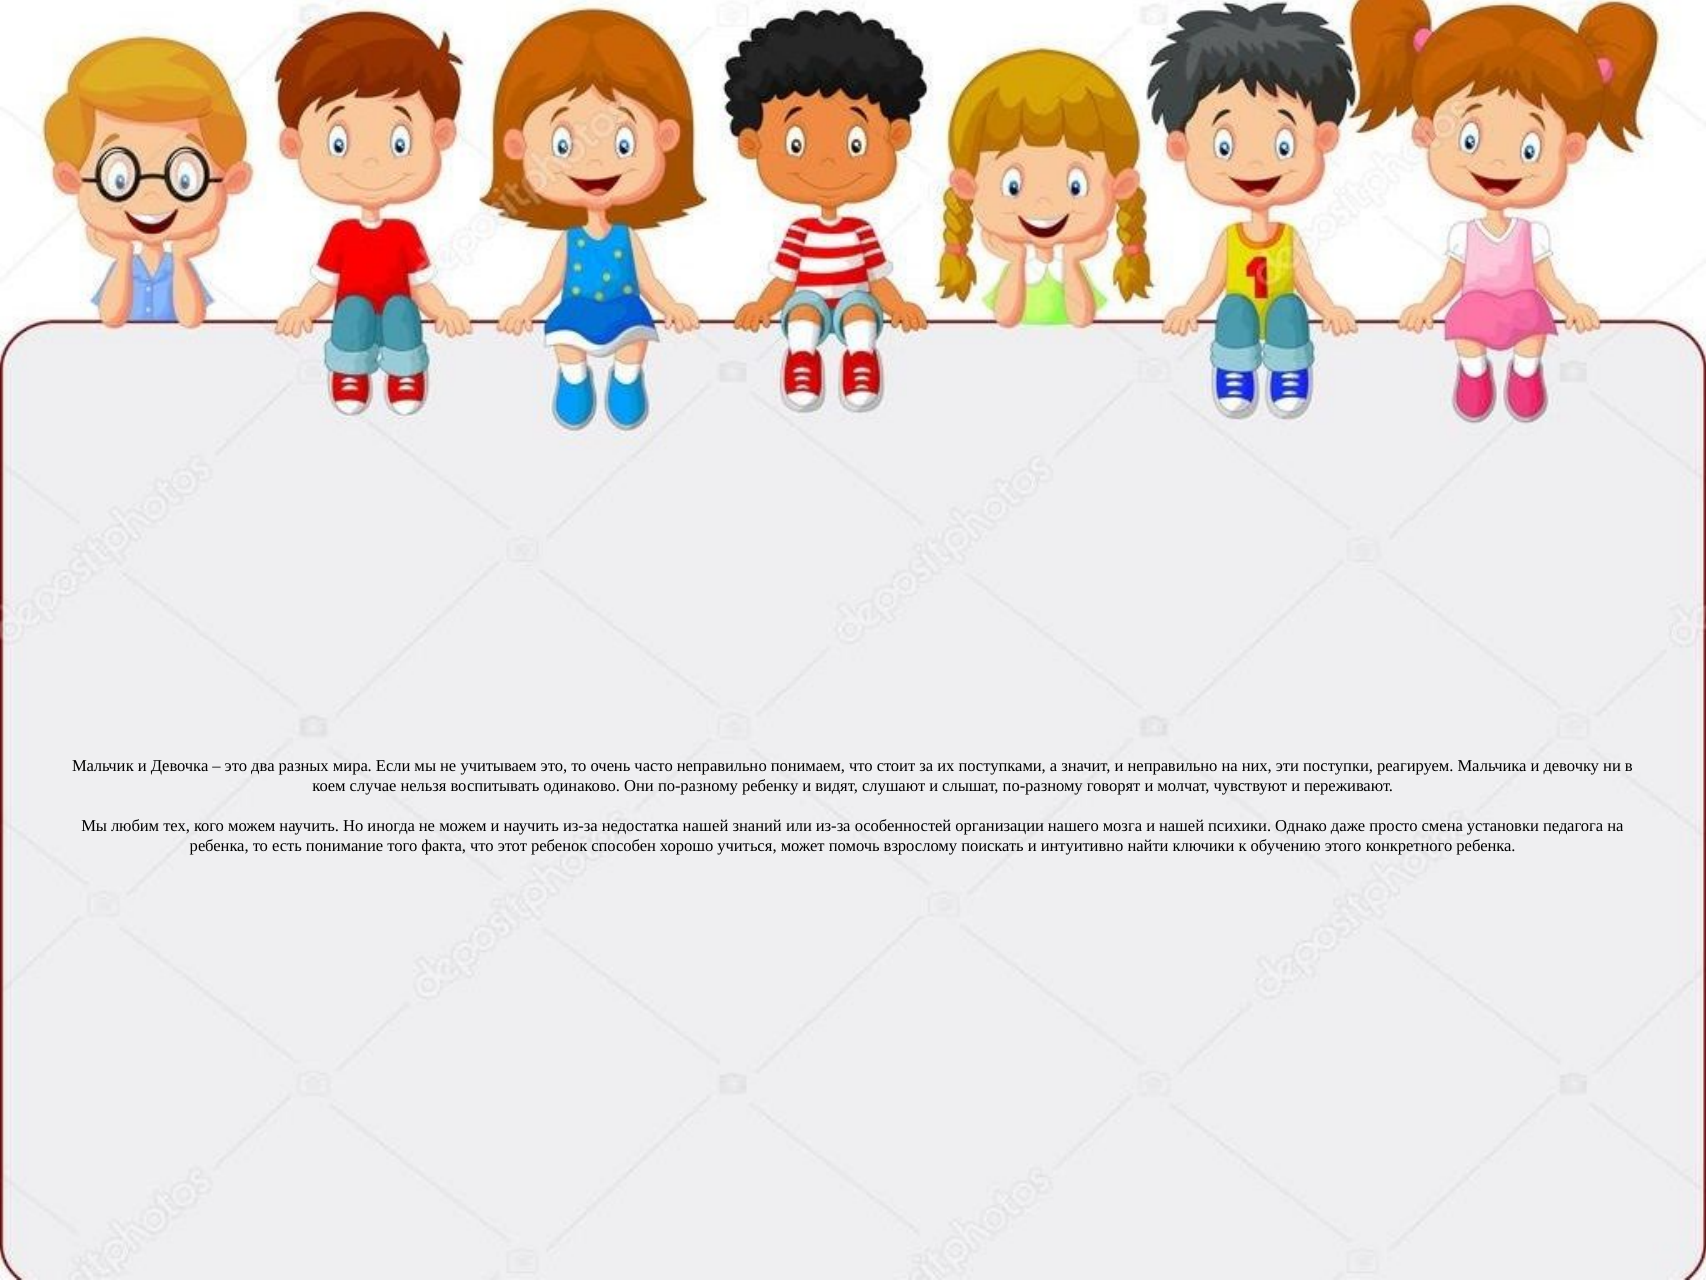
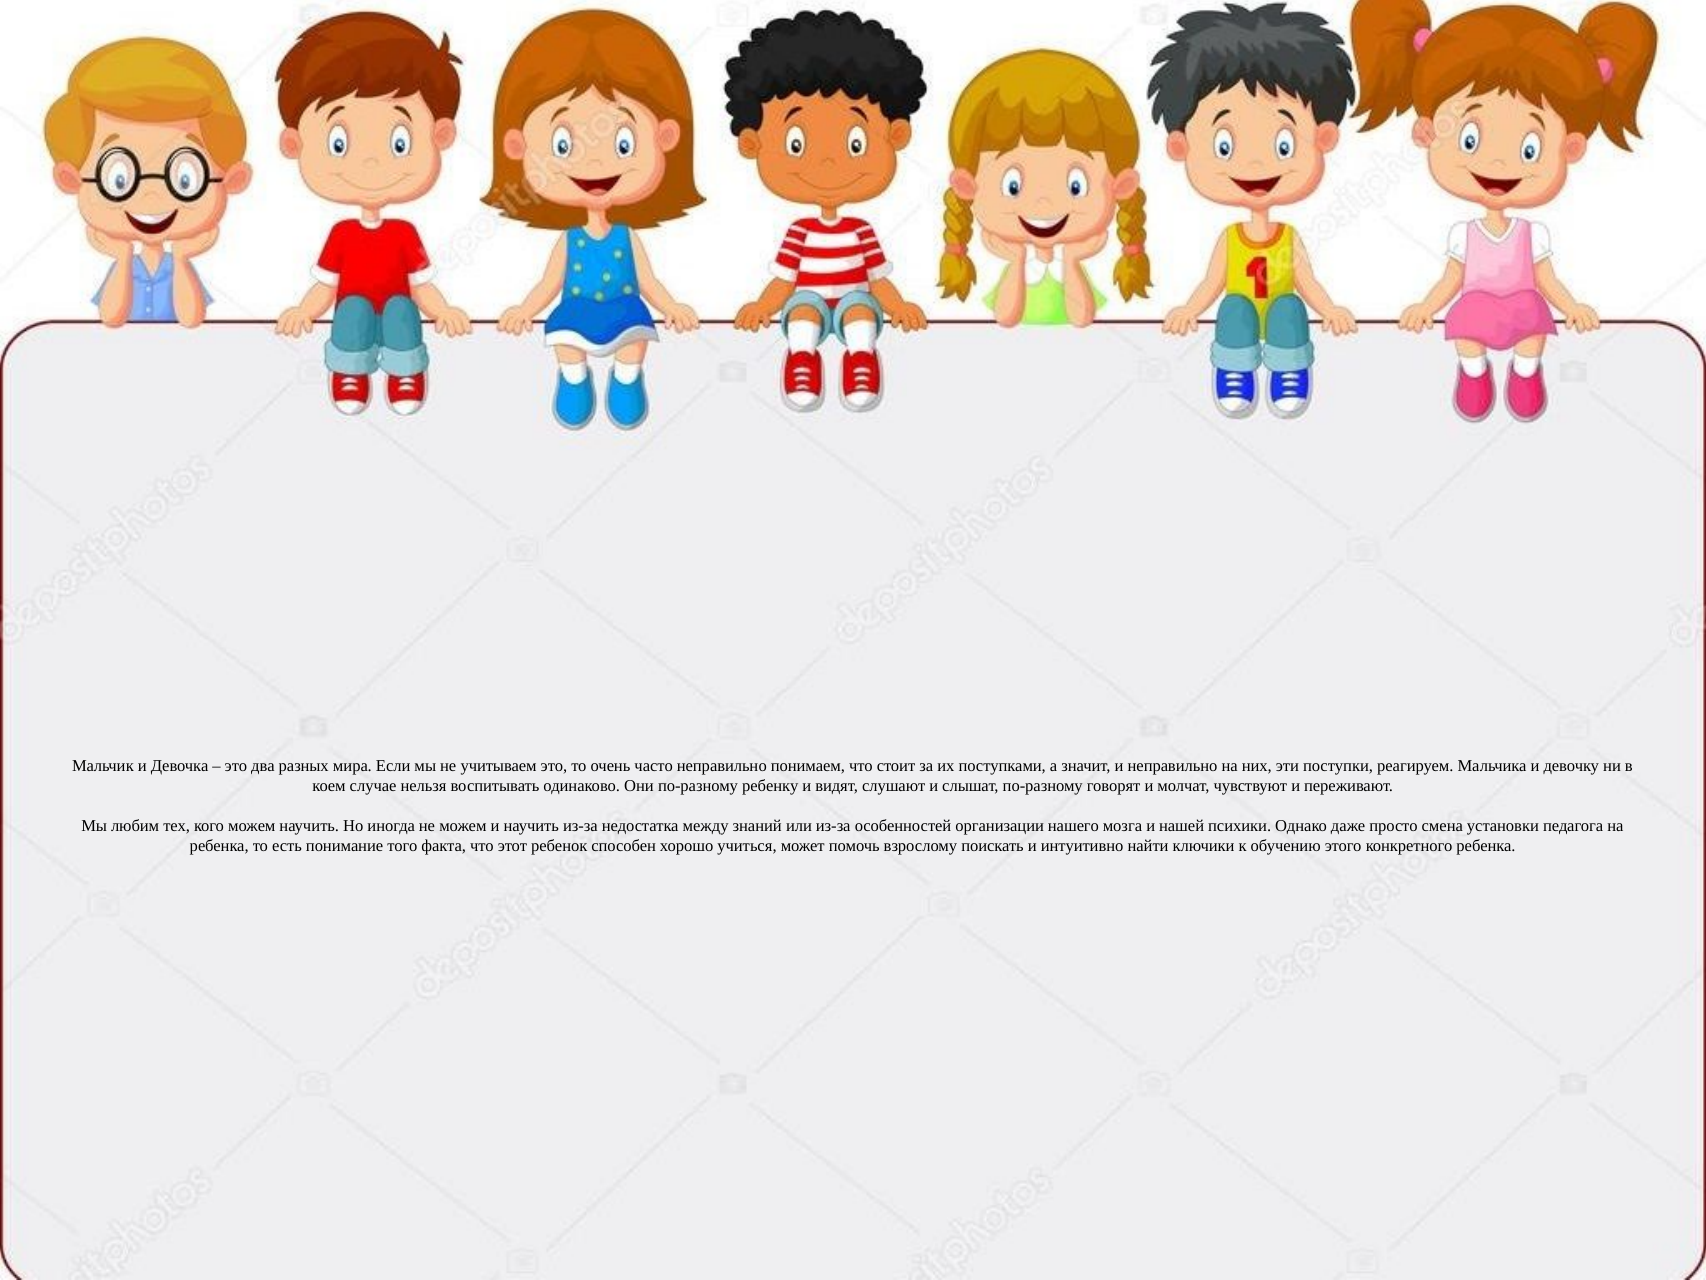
недостатка нашей: нашей -> между (706, 826)
